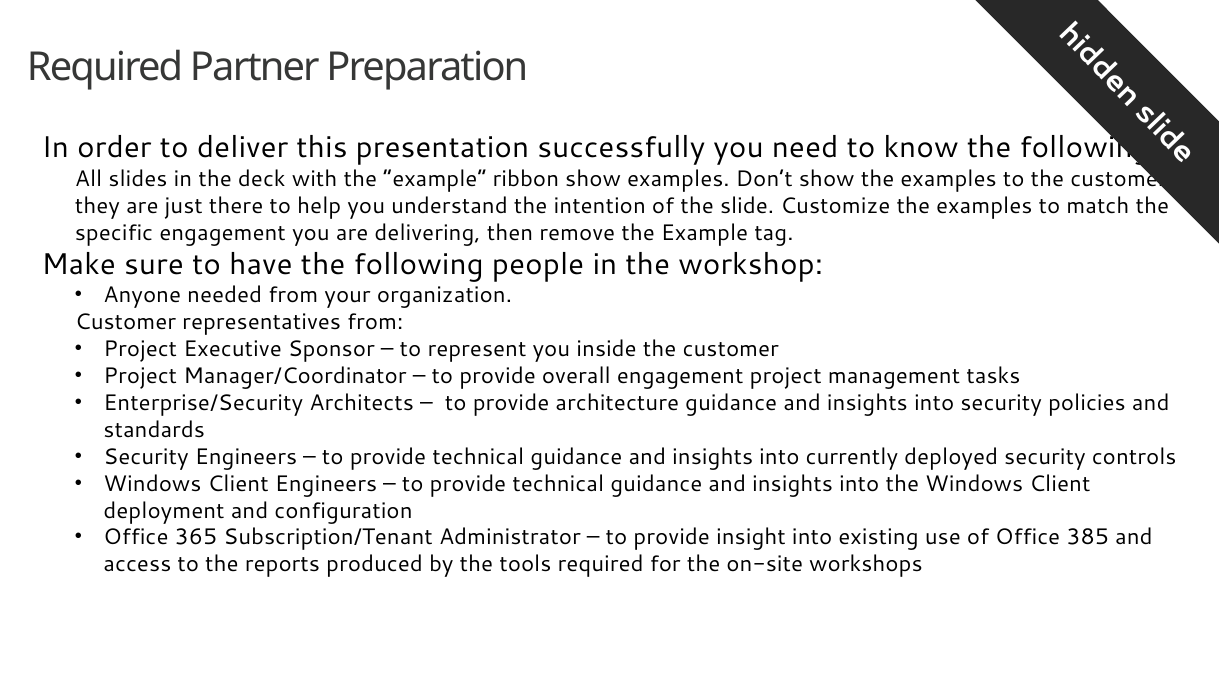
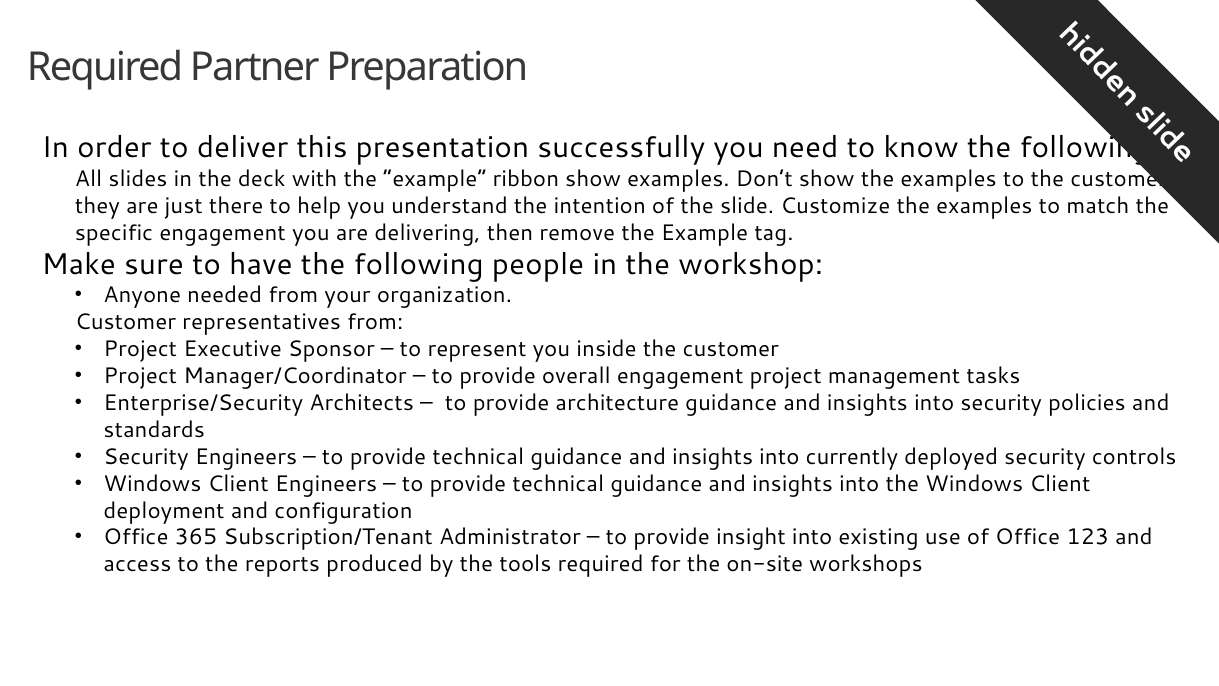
385: 385 -> 123 (1088, 537)
